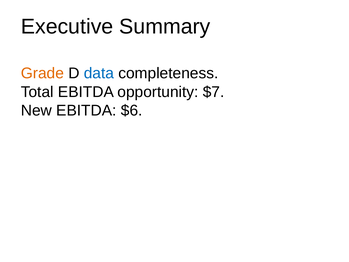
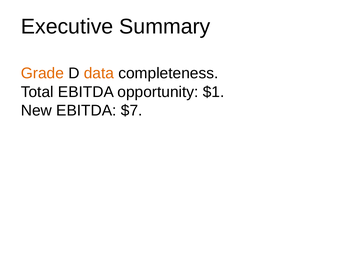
data colour: blue -> orange (99, 73)
$7: $7 -> $1 (214, 92)
$6: $6 -> $7 (132, 110)
